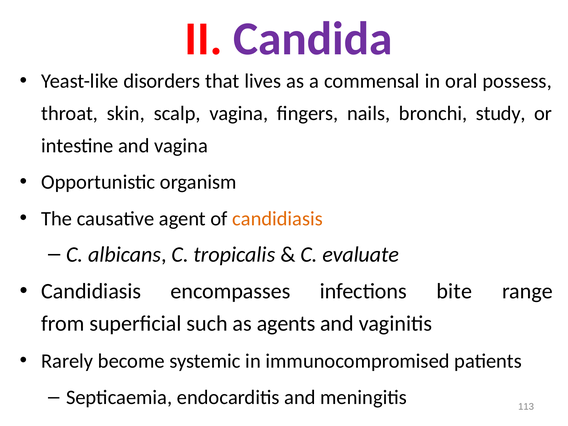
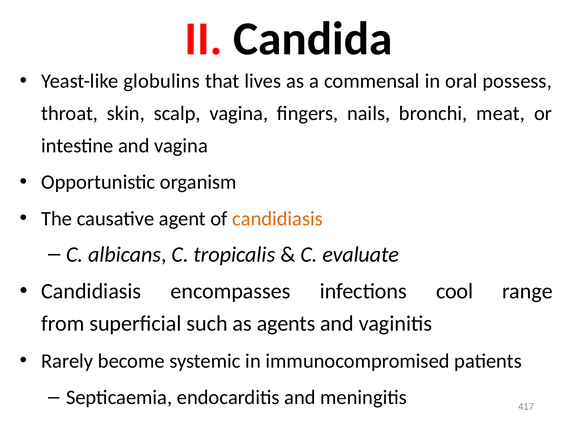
Candida colour: purple -> black (313, 39)
disorders: disorders -> globulins (162, 81)
study: study -> meat (501, 113)
bite: bite -> cool (455, 291)
113: 113 -> 417 (526, 407)
